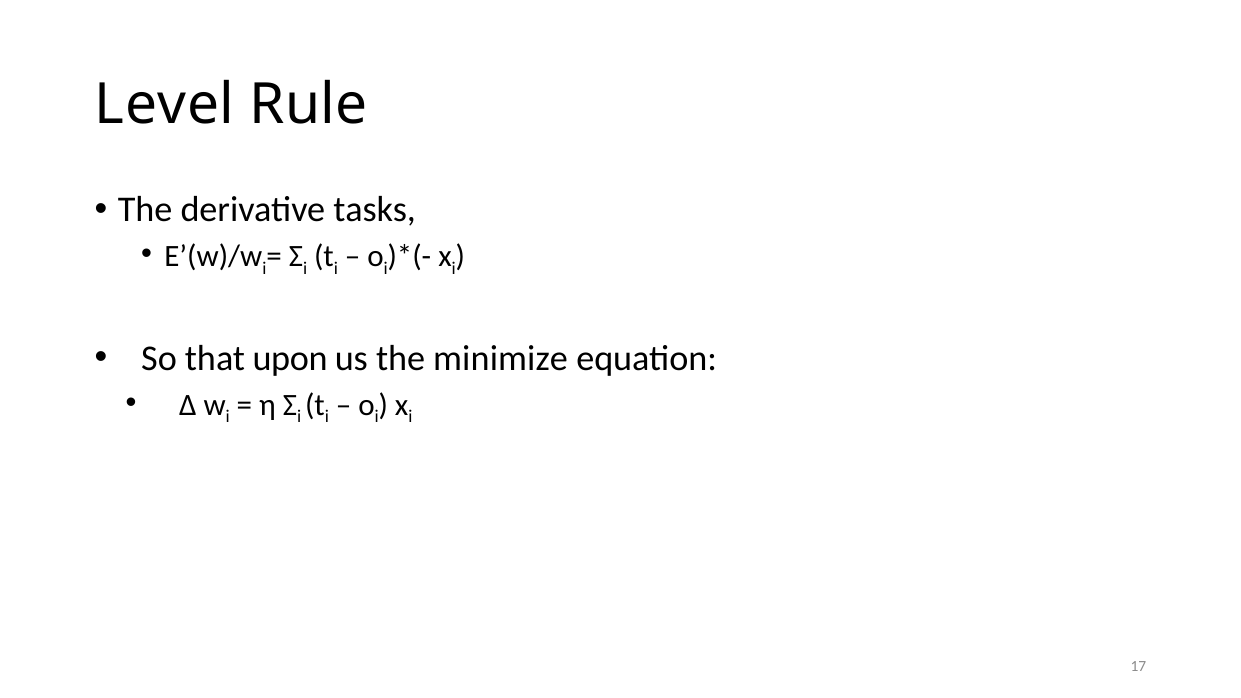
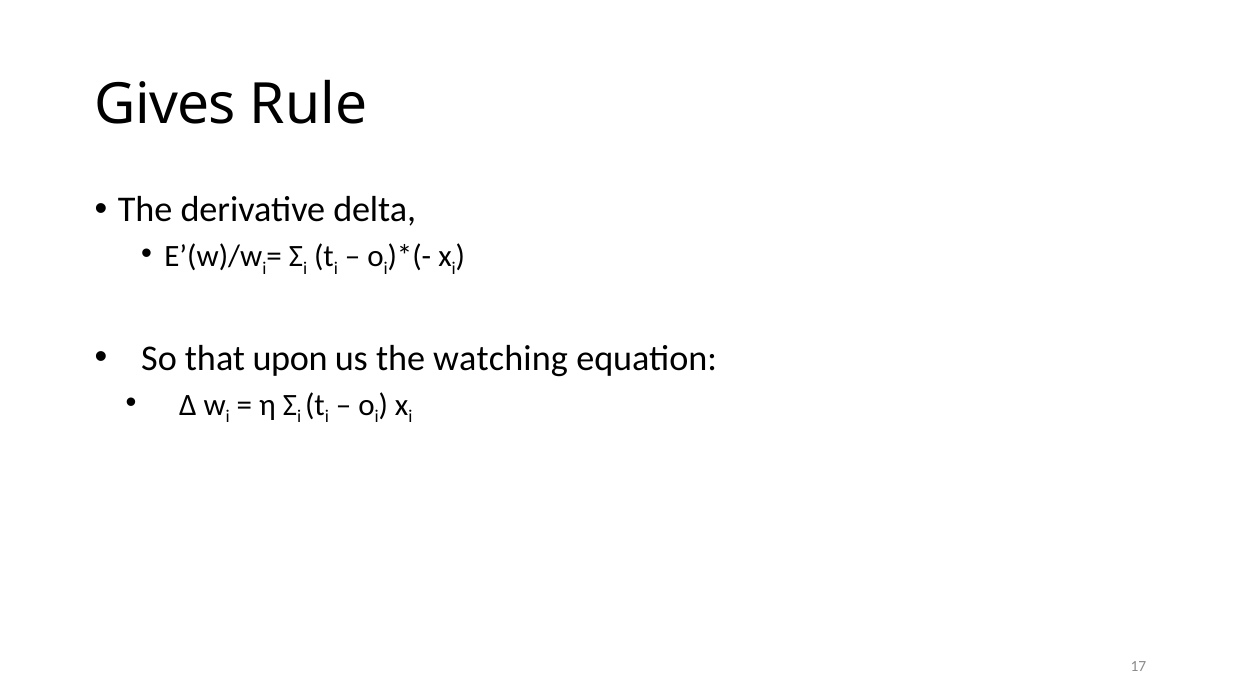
Level: Level -> Gives (165, 104)
tasks: tasks -> delta (375, 210)
minimize: minimize -> watching (501, 358)
